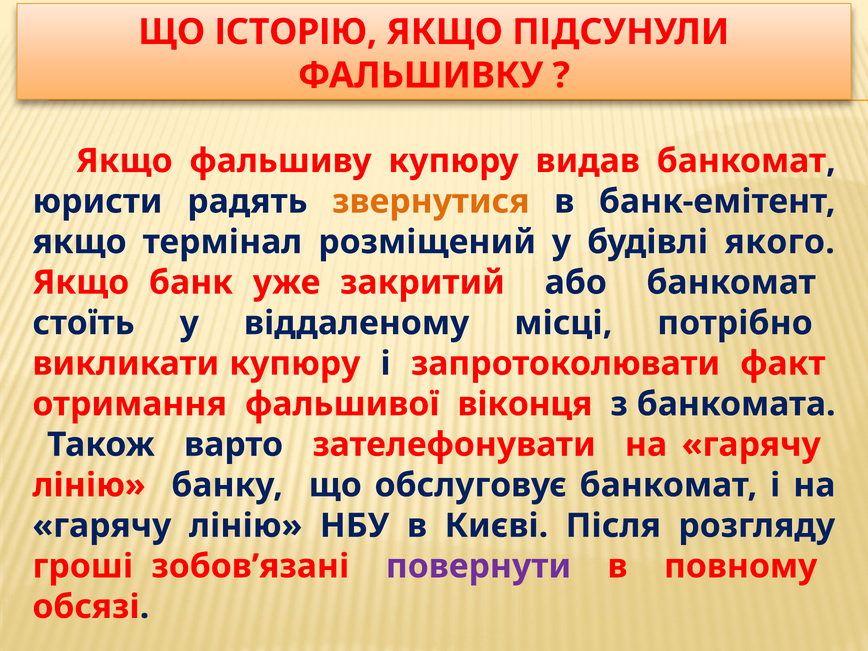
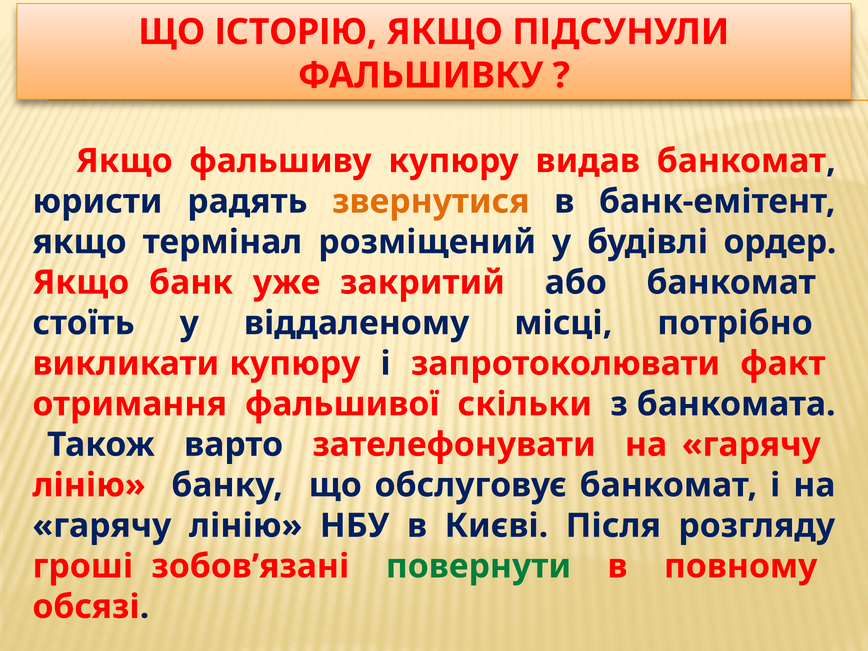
якого: якого -> ордер (780, 242)
віконця: віконця -> скільки (525, 404)
повернути colour: purple -> green (478, 566)
